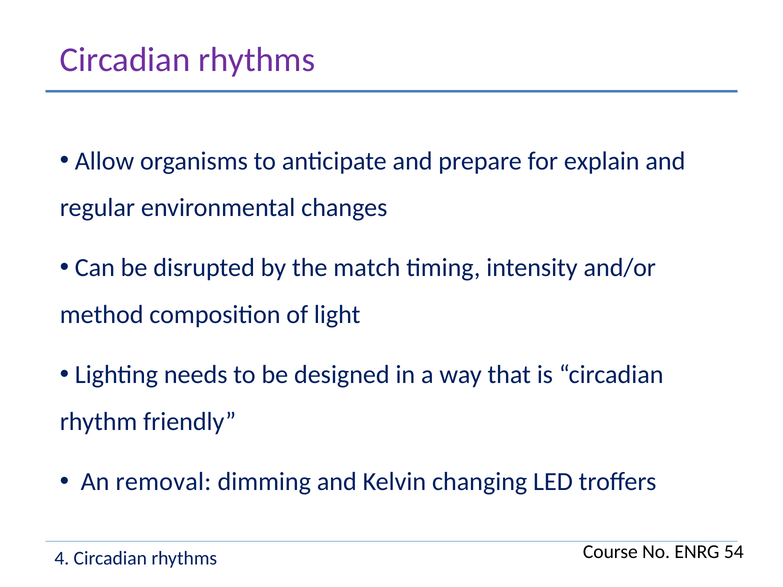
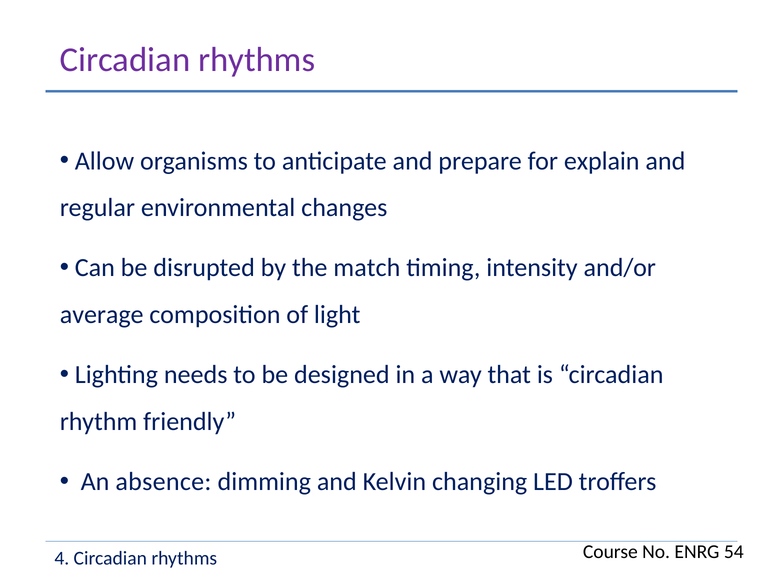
method: method -> average (102, 315)
removal: removal -> absence (163, 482)
